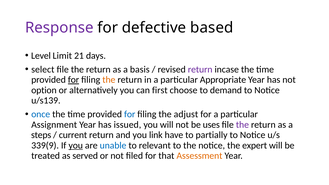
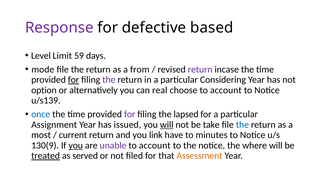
21: 21 -> 59 (79, 56)
select: select -> mode (43, 69)
basis: basis -> from (140, 69)
the colour: orange -> purple (109, 80)
Appropriate: Appropriate -> Considering (223, 80)
first: first -> real (160, 90)
choose to demand: demand -> account (226, 90)
for colour: blue -> purple (130, 114)
adjust: adjust -> lapsed (186, 114)
will underline: none -> present (167, 125)
uses: uses -> take (211, 125)
the colour: purple -> blue (242, 125)
steps: steps -> most (41, 135)
partially: partially -> minutes (212, 135)
339(9: 339(9 -> 130(9 (45, 145)
unable colour: blue -> purple (113, 145)
relevant: relevant -> account (155, 145)
expert: expert -> where (255, 145)
treated underline: none -> present (46, 156)
